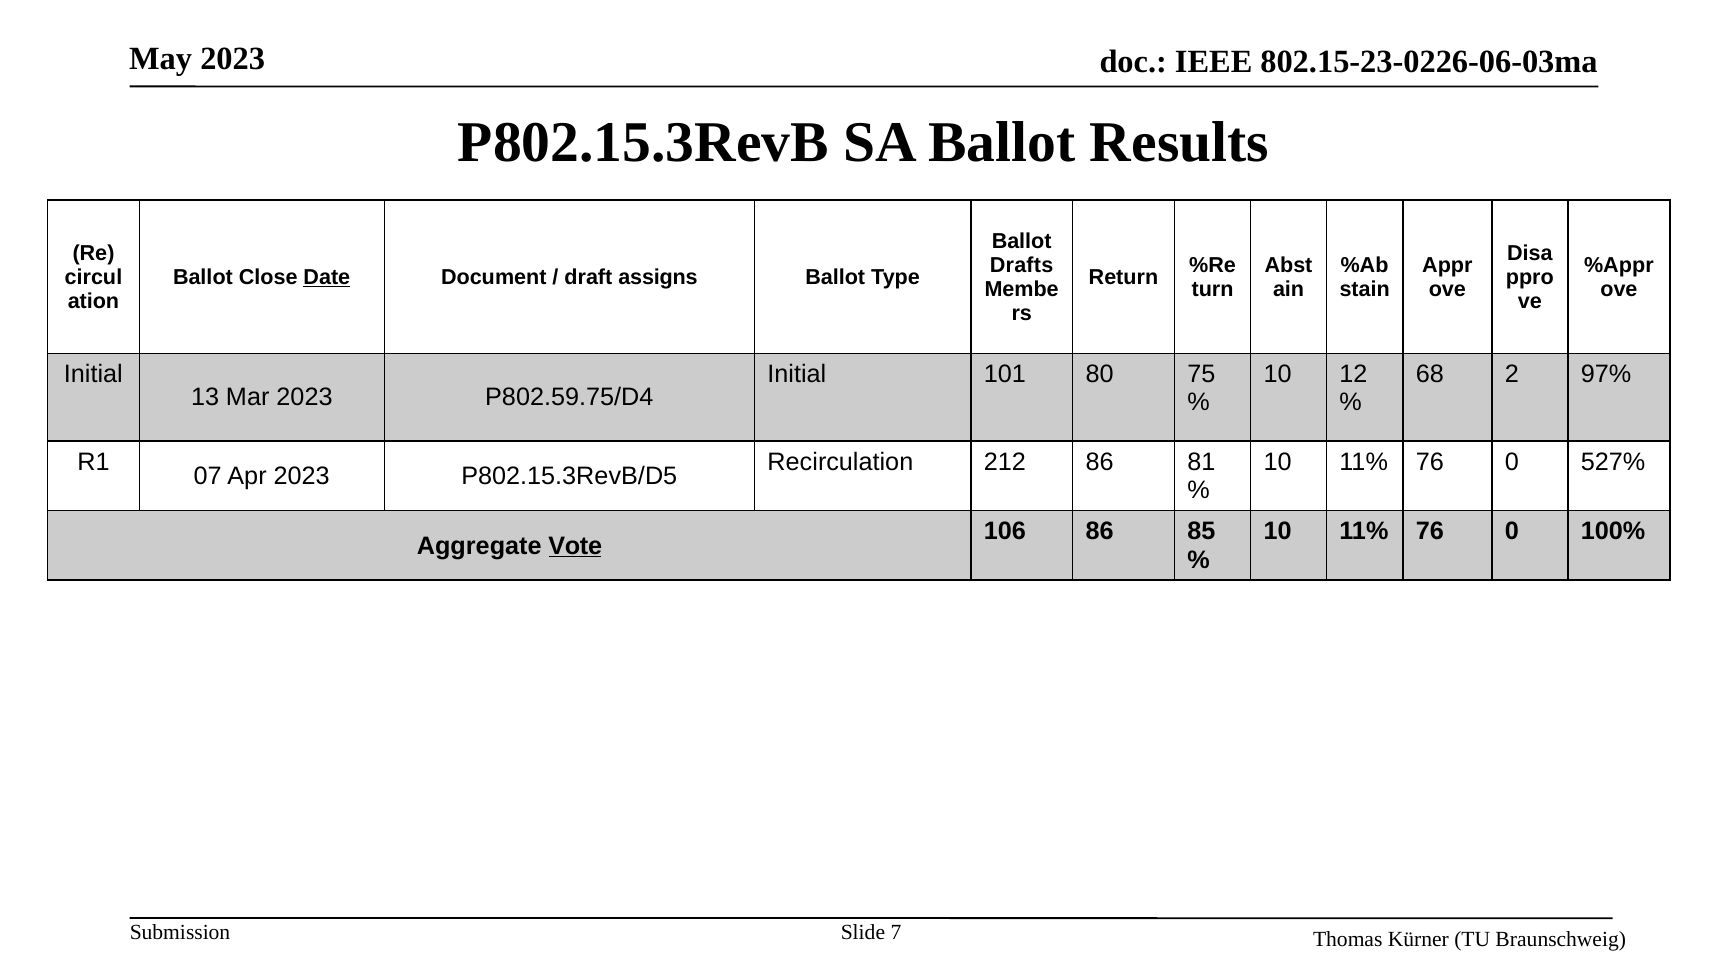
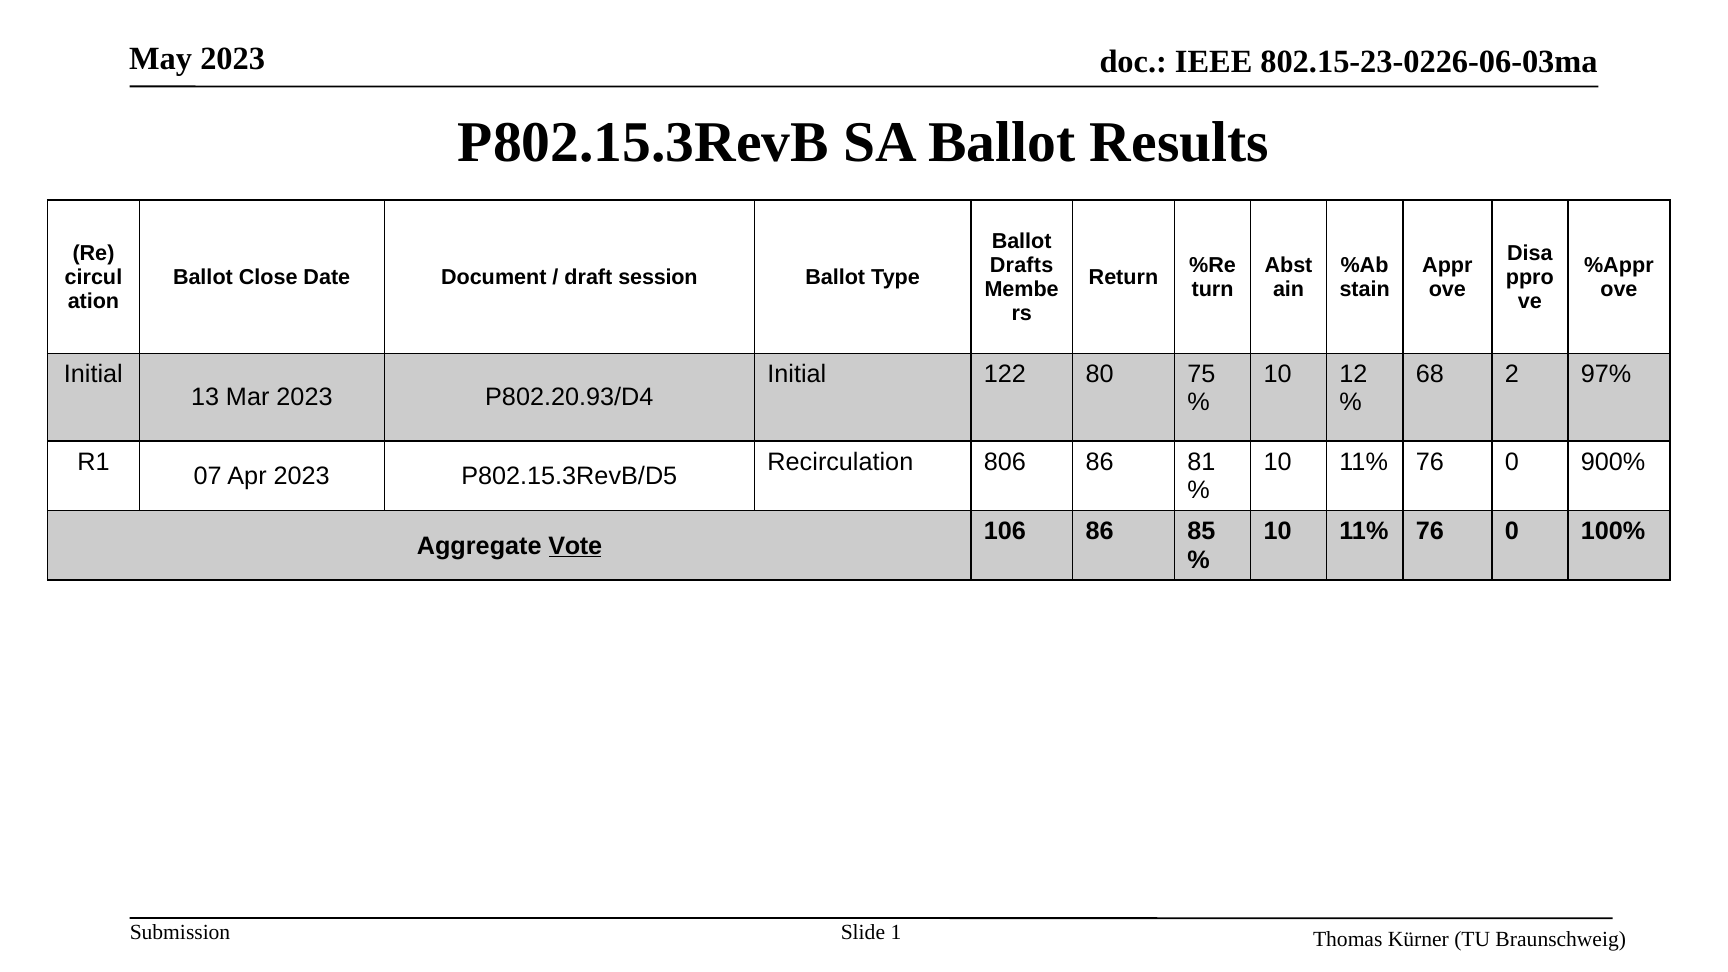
Date underline: present -> none (327, 277)
assigns: assigns -> session (658, 277)
101: 101 -> 122 (1005, 374)
P802.59.75/D4: P802.59.75/D4 -> P802.20.93/D4 (569, 397)
212: 212 -> 806 (1005, 462)
527%: 527% -> 900% (1613, 462)
7: 7 -> 1 (896, 932)
